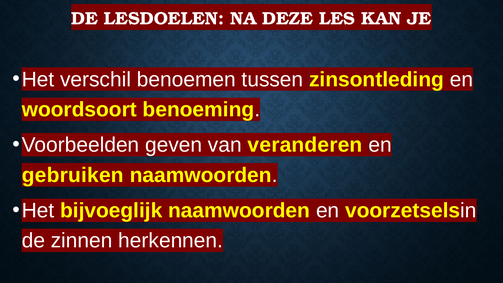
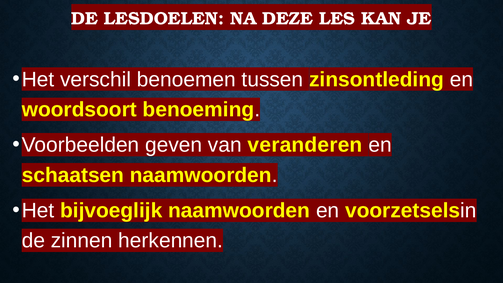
gebruiken: gebruiken -> schaatsen (73, 175)
